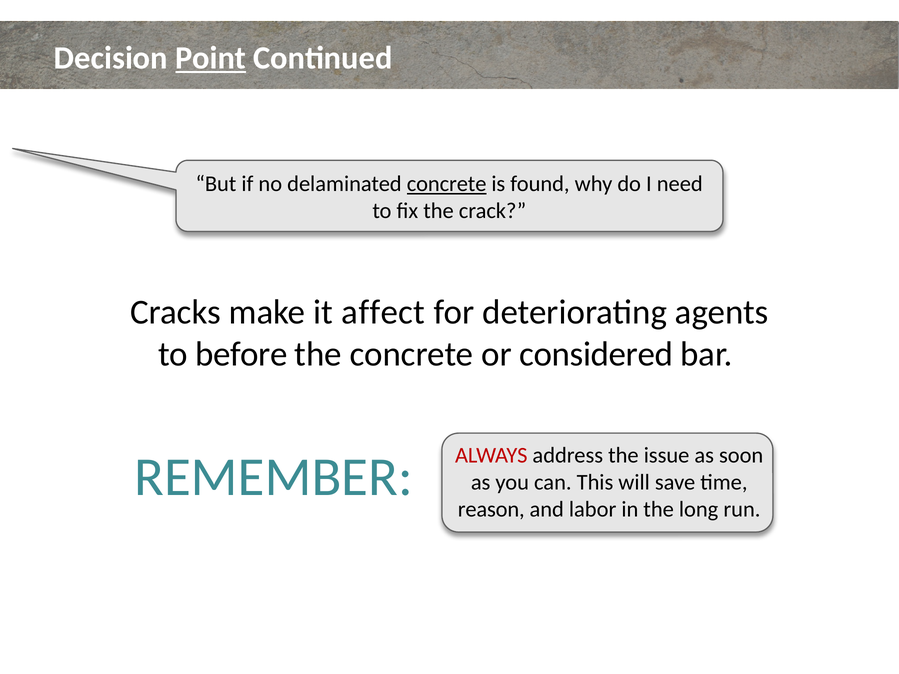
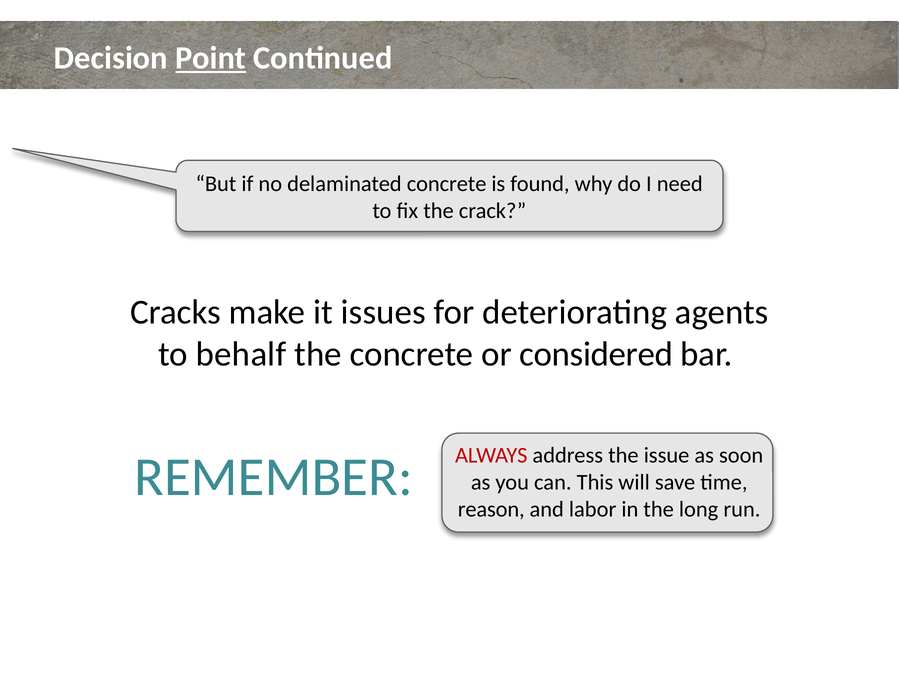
concrete underline: present -> none (447, 184)
affect: affect -> issues (383, 312)
before: before -> behalf (241, 354)
